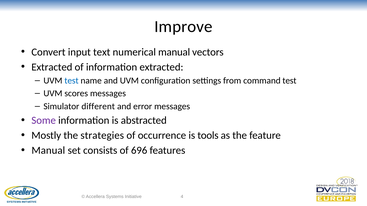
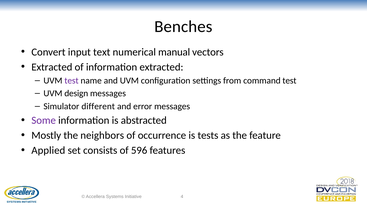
Improve: Improve -> Benches (183, 27)
test colour: blue -> purple (72, 81)
scores: scores -> design (76, 94)
strategies: strategies -> neighbors (102, 136)
tools: tools -> tests (208, 136)
Manual: Manual -> Applied (48, 151)
696: 696 -> 596 (139, 151)
